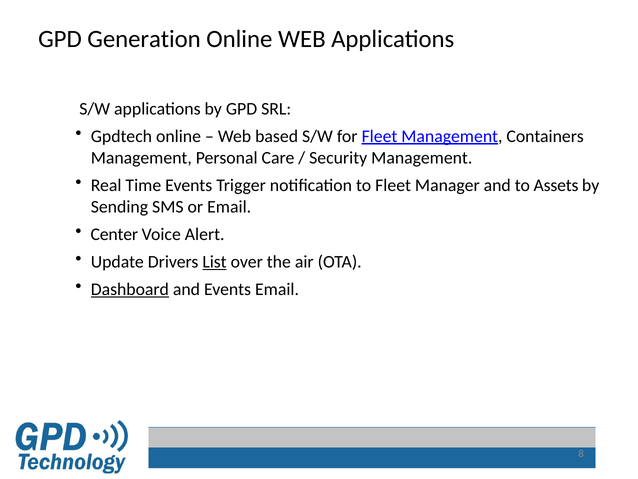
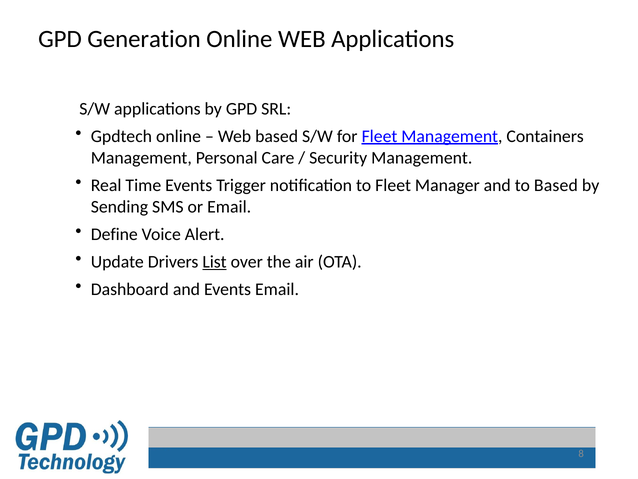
to Assets: Assets -> Based (556, 185)
Center: Center -> Define (114, 234)
Dashboard underline: present -> none (130, 289)
